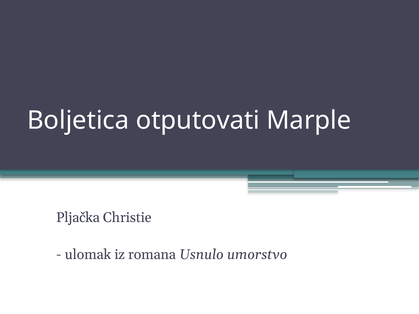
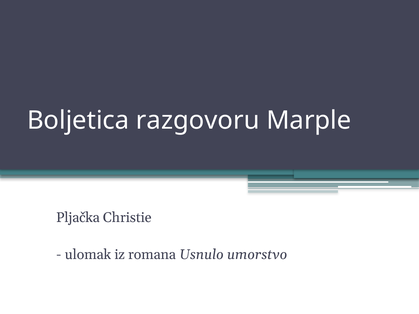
otputovati: otputovati -> razgovoru (198, 120)
